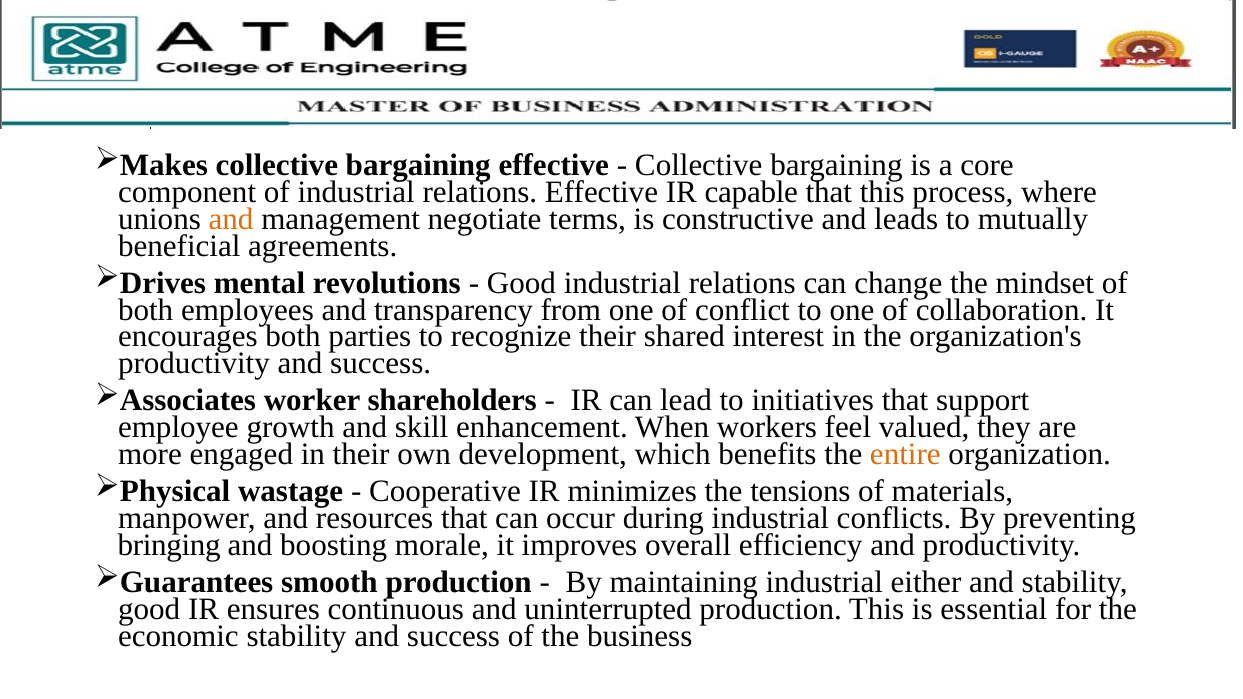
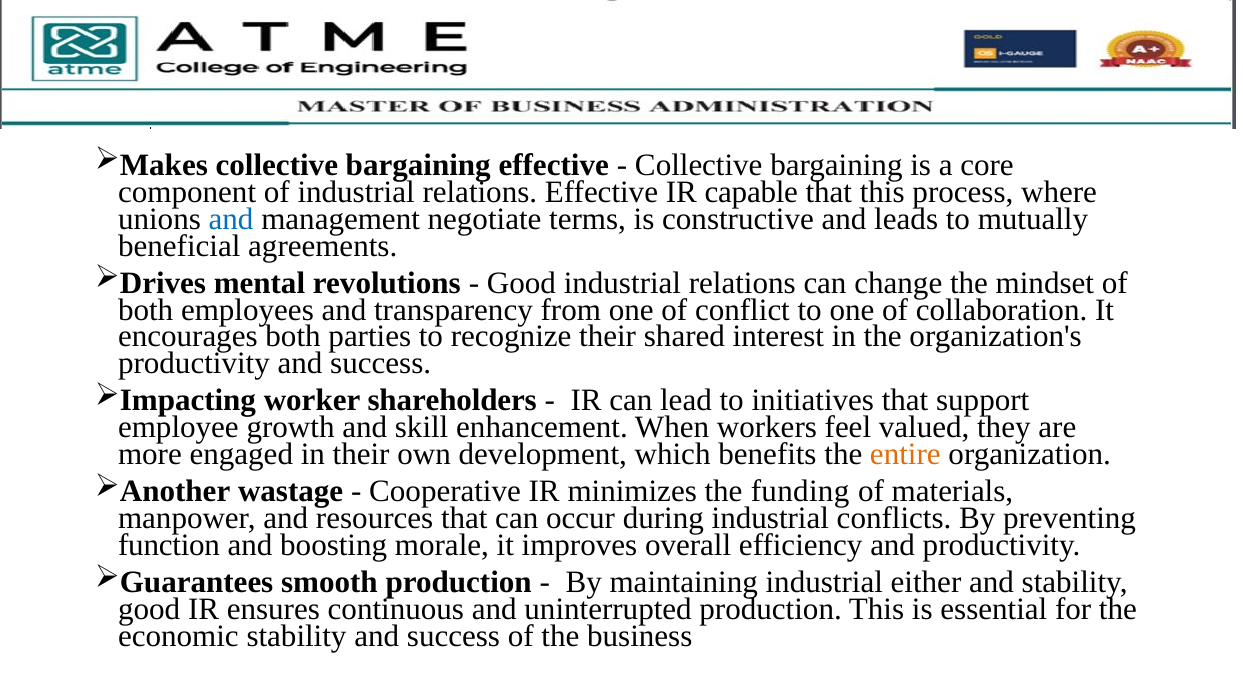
and colour: orange -> blue (231, 219)
Associates: Associates -> Impacting (188, 401)
Physical: Physical -> Another (175, 492)
tensions: tensions -> funding (800, 492)
bringing: bringing -> function (169, 546)
